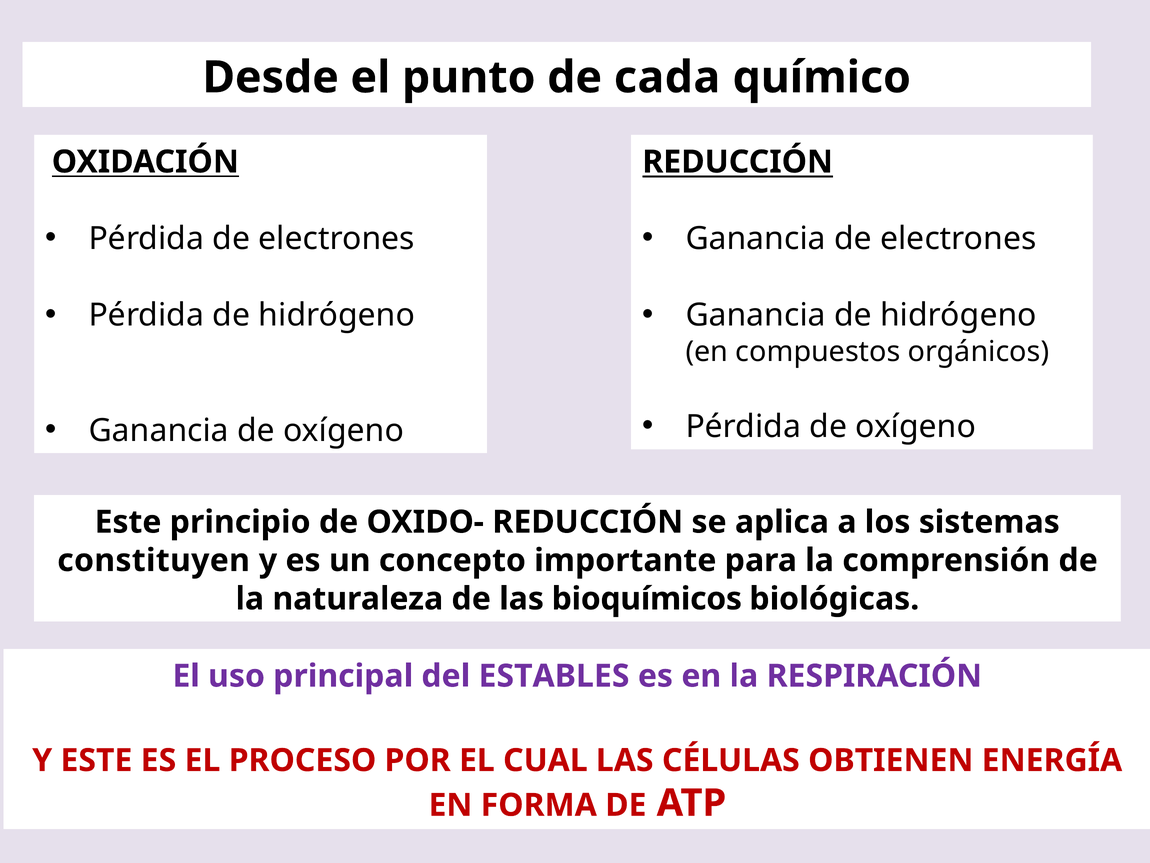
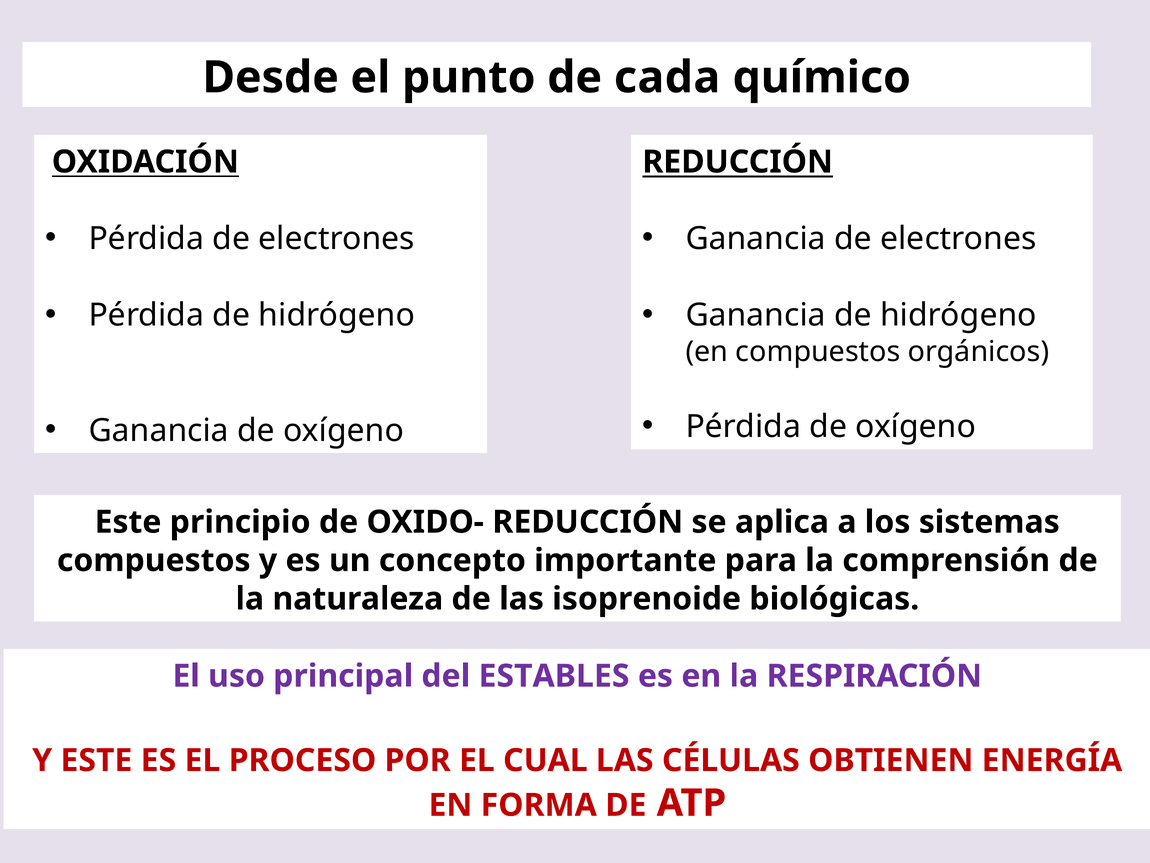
constituyen: constituyen -> compuestos (154, 560)
bioquímicos: bioquímicos -> isoprenoide (647, 598)
